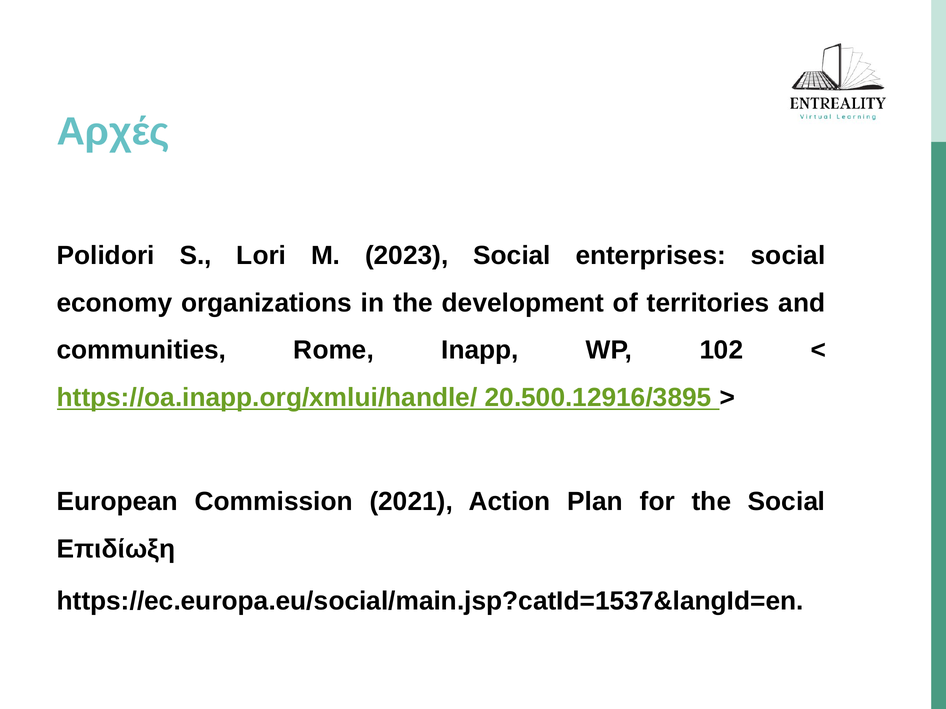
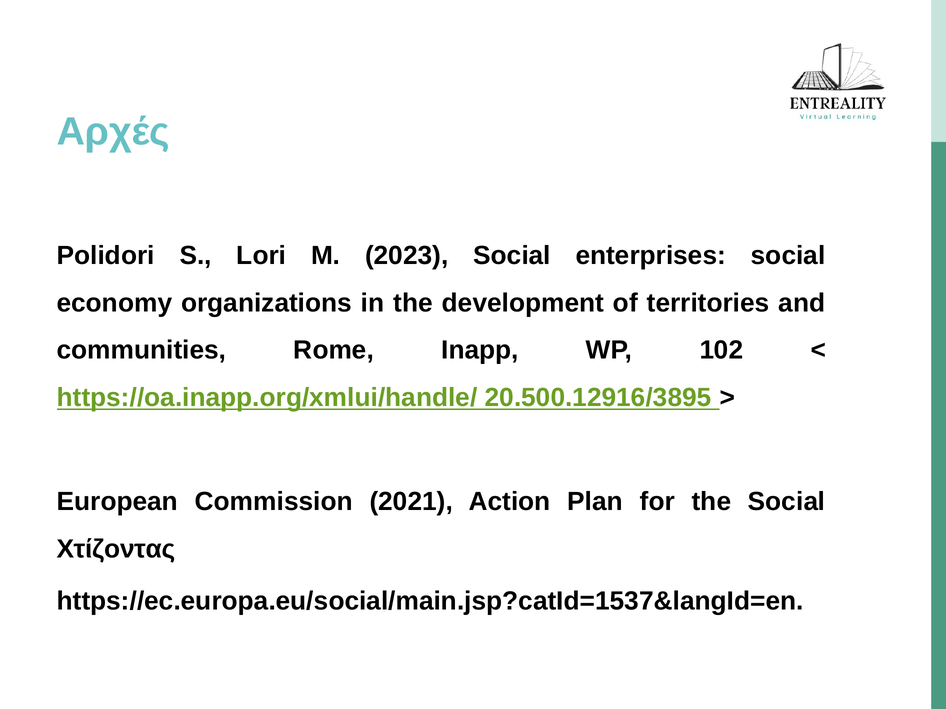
Επιδίωξη: Επιδίωξη -> Χτίζοντας (116, 549)
